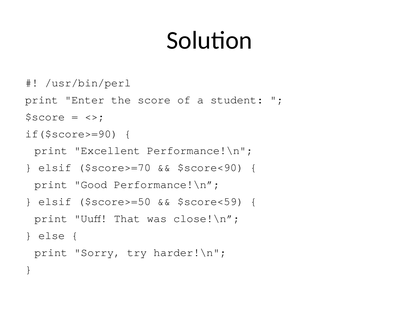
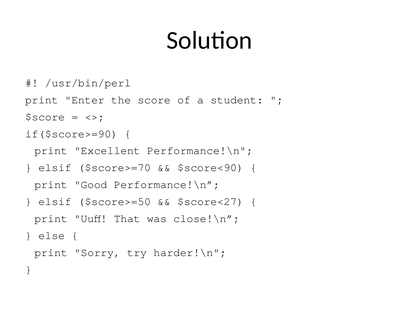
$score<59: $score<59 -> $score<27 (210, 202)
